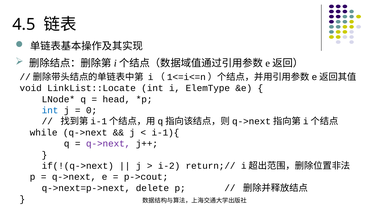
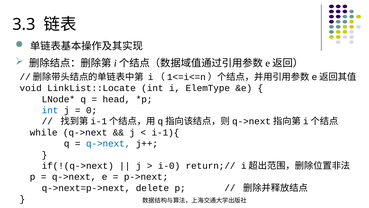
4.5: 4.5 -> 3.3 (24, 24)
q->next colour: purple -> blue (108, 143)
i-2: i-2 -> i-0 (169, 165)
p->cout: p->cout -> p->next (146, 177)
